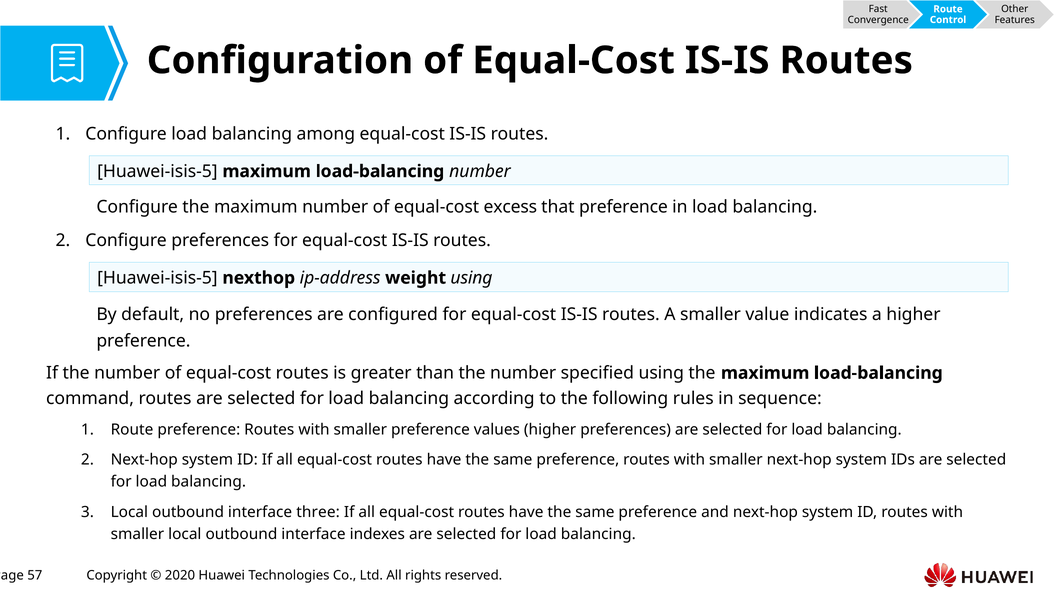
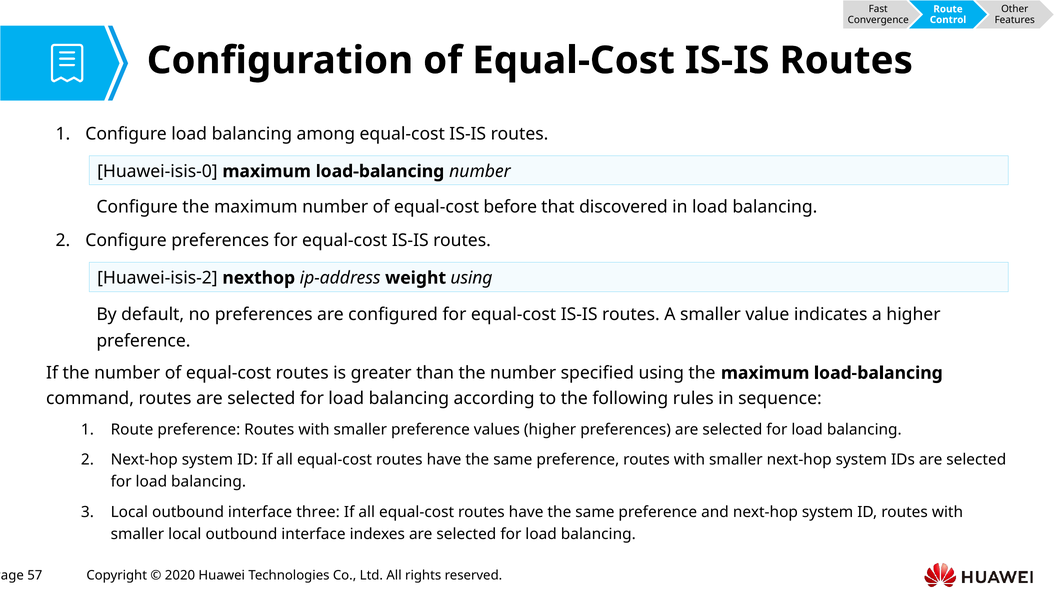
Huawei-isis-5: Huawei-isis-5 -> Huawei-isis-0 (157, 171)
excess: excess -> before (510, 207)
that preference: preference -> discovered (623, 207)
Huawei-isis-5: Huawei-isis-5 -> Huawei-isis-2 (157, 278)
